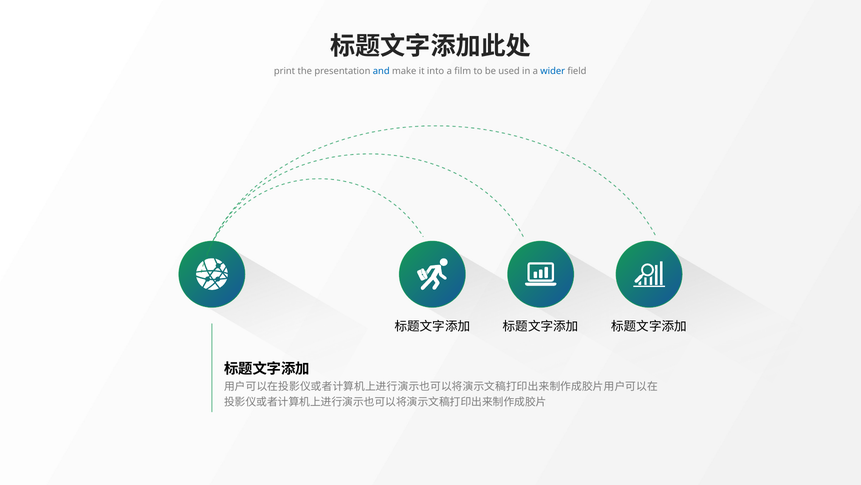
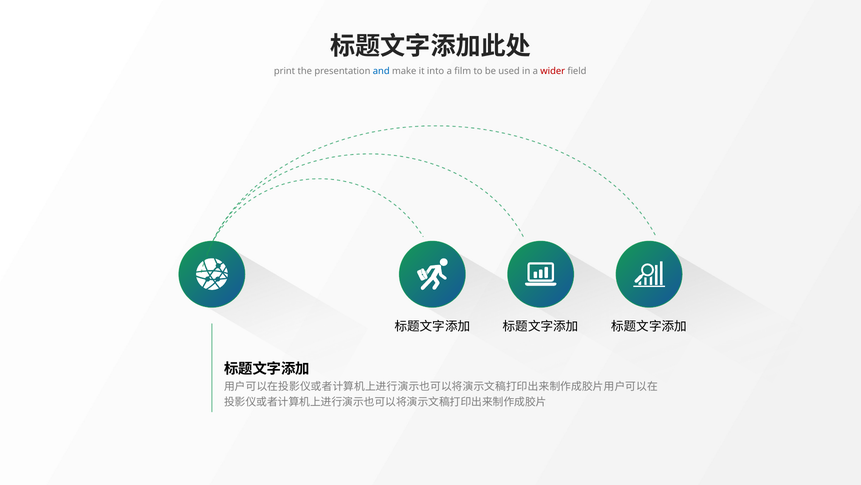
wider colour: blue -> red (553, 71)
